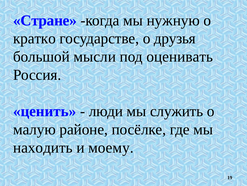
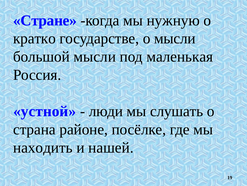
о друзья: друзья -> мысли (175, 38)
оценивать: оценивать -> маленькая (180, 57)
ценить: ценить -> устной (45, 111)
служить: служить -> слушать (177, 111)
малую: малую -> страна (34, 129)
моему: моему -> нашей (111, 147)
